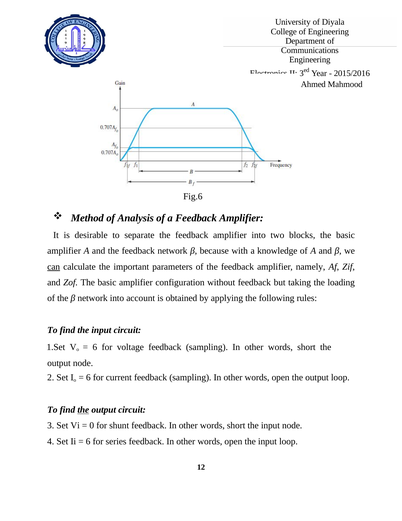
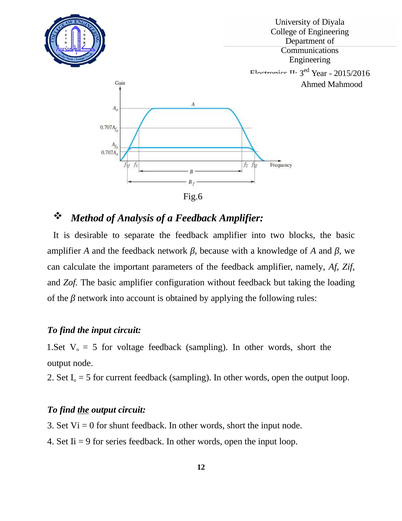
can underline: present -> none (54, 266)
6: 6 -> 5 (95, 346)
6: 6 -> 5 (88, 377)
6: 6 -> 9 (88, 441)
